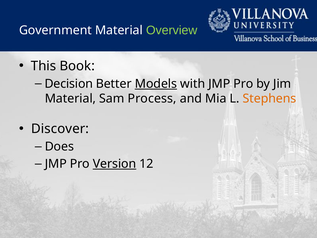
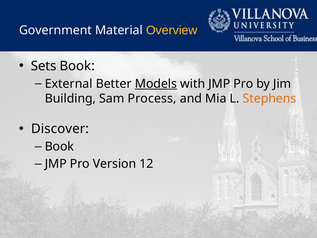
Overview colour: light green -> yellow (172, 30)
This: This -> Sets (44, 66)
Decision: Decision -> External (69, 84)
Material: Material -> Building (70, 98)
Does: Does -> Book (59, 146)
Version underline: present -> none (114, 164)
